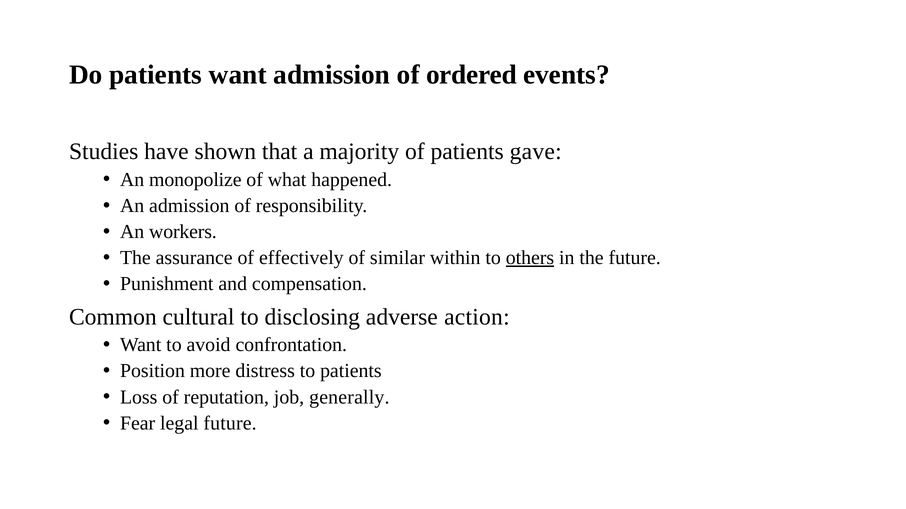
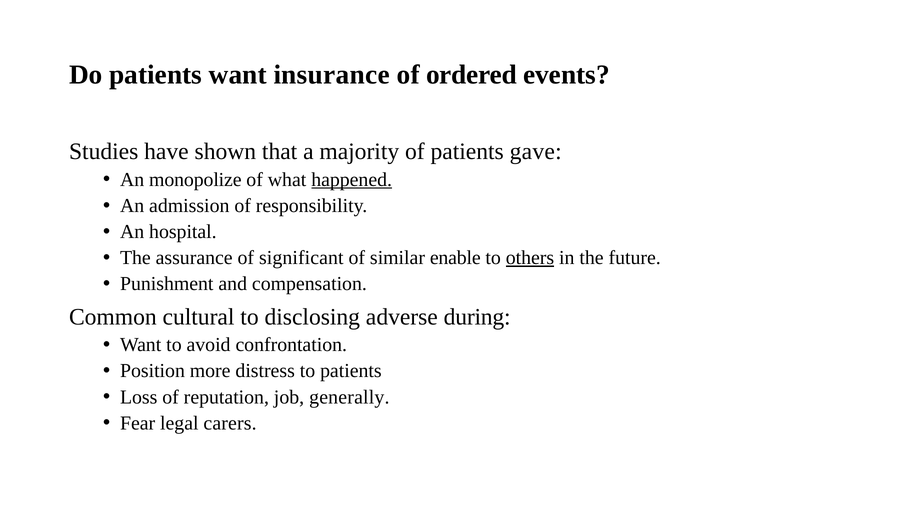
want admission: admission -> insurance (332, 75)
happened underline: none -> present (352, 180)
workers: workers -> hospital (183, 232)
effectively: effectively -> significant (301, 258)
within: within -> enable (455, 258)
action: action -> during (477, 317)
legal future: future -> carers (230, 424)
